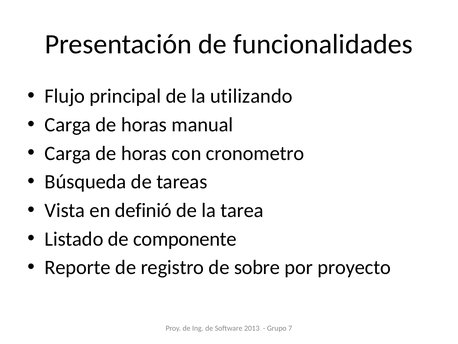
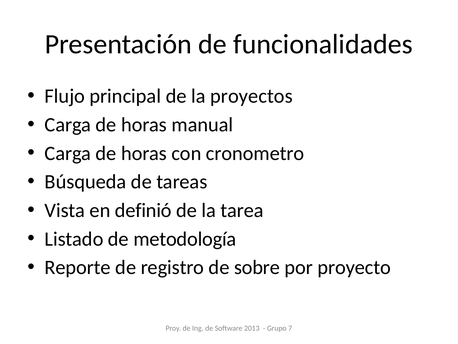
utilizando: utilizando -> proyectos (251, 96)
componente: componente -> metodología (185, 239)
